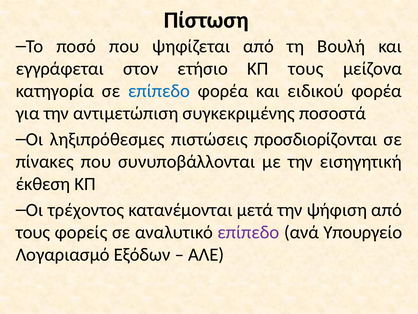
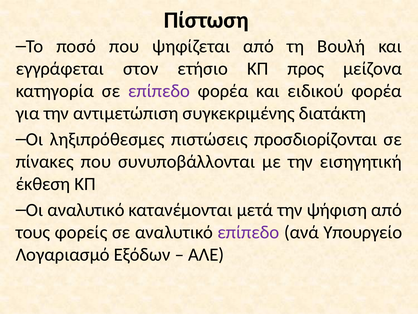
ΚΠ τους: τους -> προς (306, 68)
επίπεδο colour: blue -> purple (159, 91)
ποσοστά: ποσοστά -> διατάκτη (333, 113)
Οι τρέχοντος: τρέχοντος -> αναλυτικό (86, 210)
